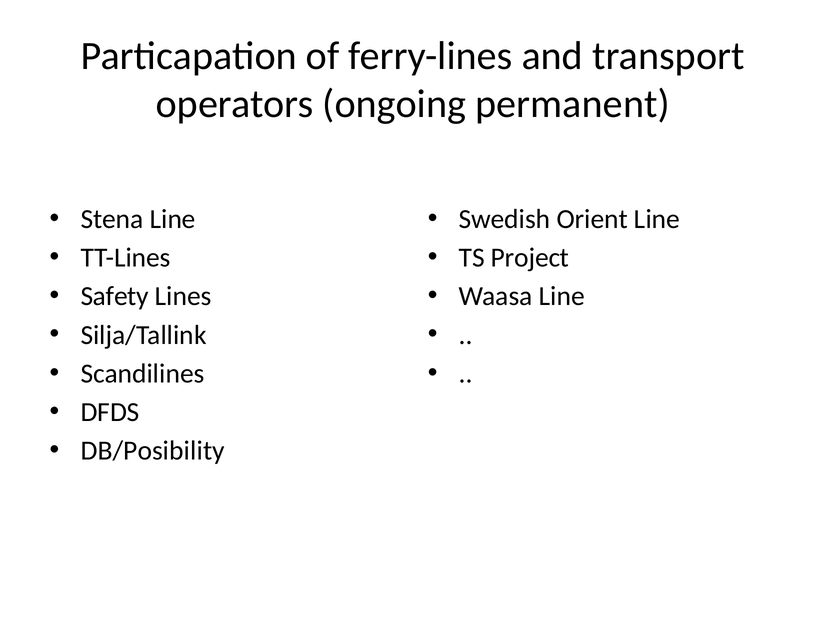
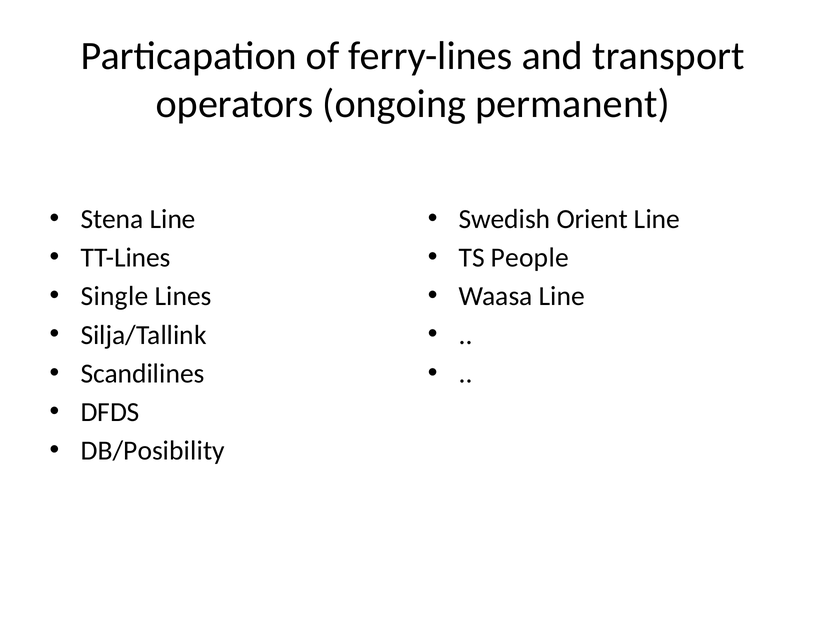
Project: Project -> People (530, 258)
Safety: Safety -> Single (114, 296)
